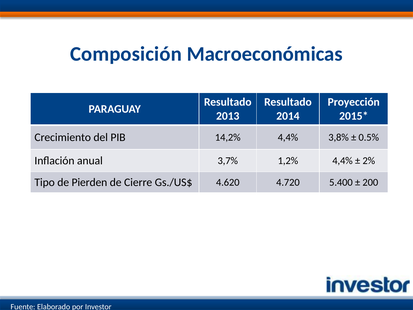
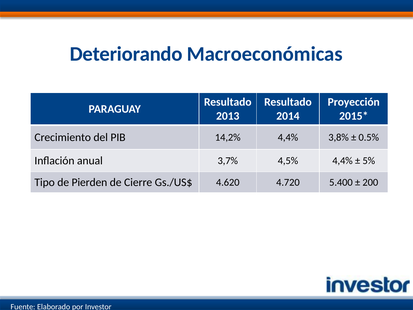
Composición: Composición -> Deteriorando (126, 54)
1,2%: 1,2% -> 4,5% (288, 161)
2%: 2% -> 5% (369, 161)
